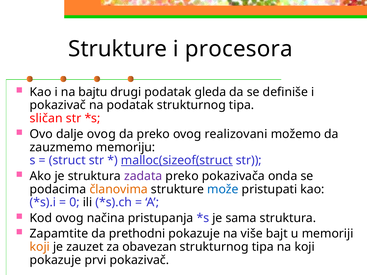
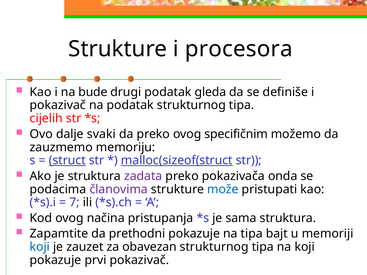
bajtu: bajtu -> bude (93, 92)
sličan: sličan -> cijelih (46, 119)
dalje ovog: ovog -> svaki (101, 134)
realizovani: realizovani -> specifičnim (236, 134)
struct underline: none -> present (67, 161)
članovima colour: orange -> purple (119, 189)
0: 0 -> 7 (75, 203)
na više: više -> tipa (252, 234)
koji colour: orange -> blue (40, 247)
